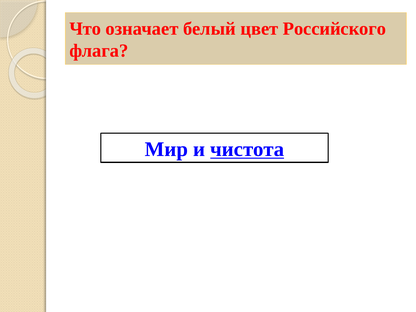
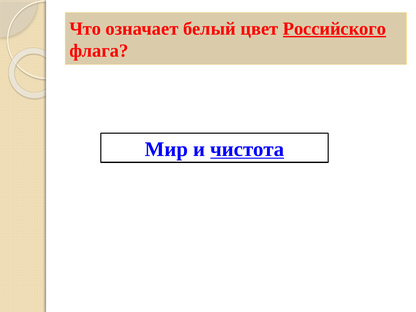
Российского underline: none -> present (334, 29)
